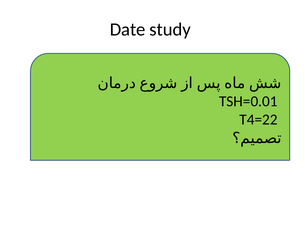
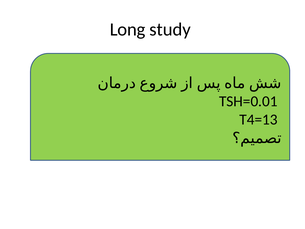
Date: Date -> Long (128, 30)
T4=22: T4=22 -> T4=13 (258, 120)
